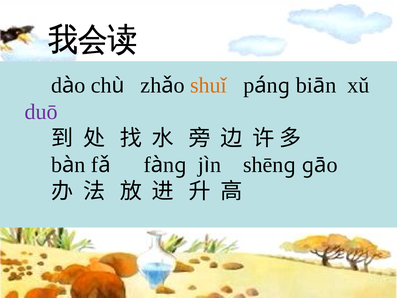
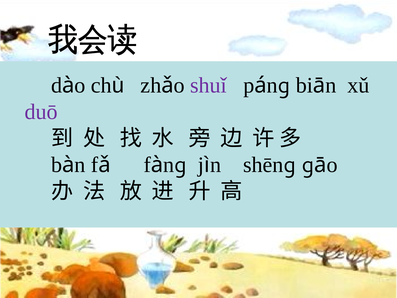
shuǐ colour: orange -> purple (208, 85)
